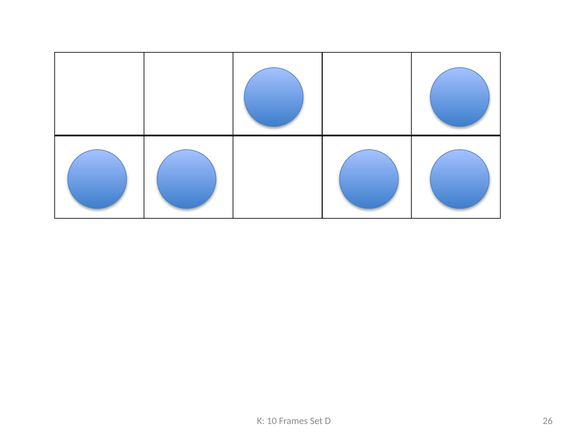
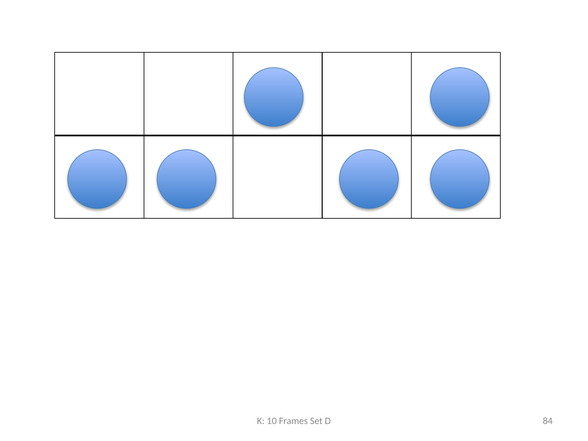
26: 26 -> 84 (548, 421)
